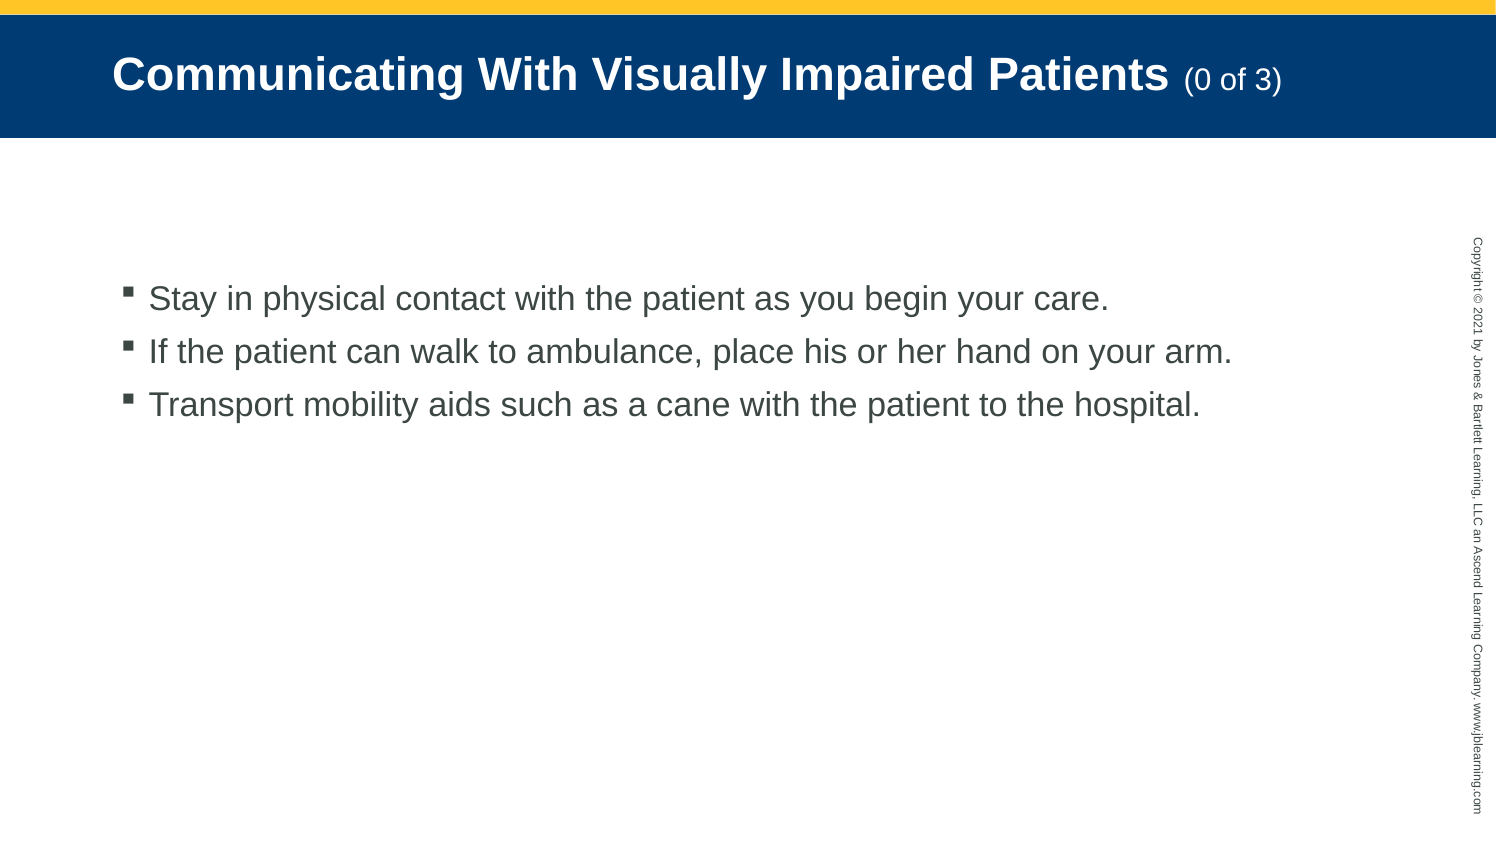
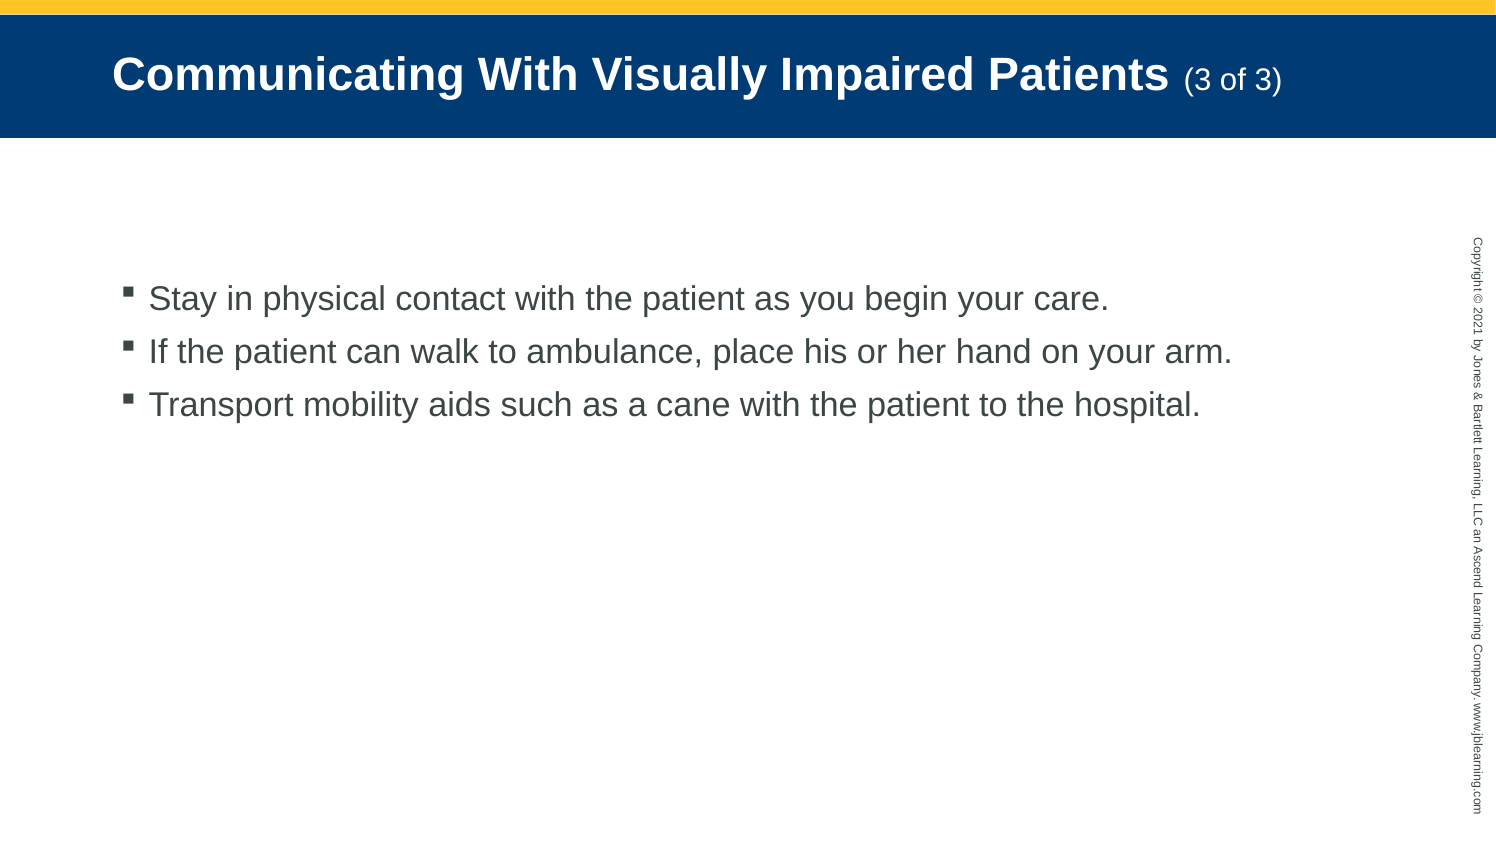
Patients 0: 0 -> 3 (1198, 80)
